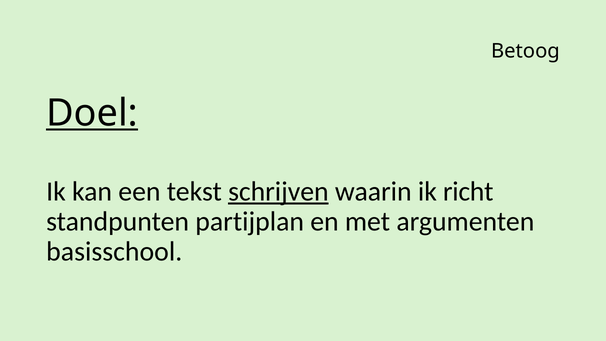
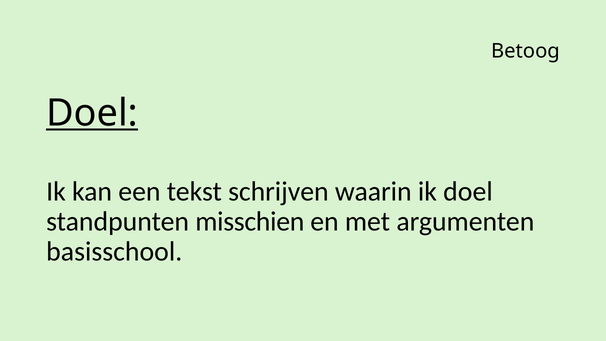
schrijven underline: present -> none (278, 191)
ik richt: richt -> doel (468, 191)
partijplan: partijplan -> misschien (250, 221)
